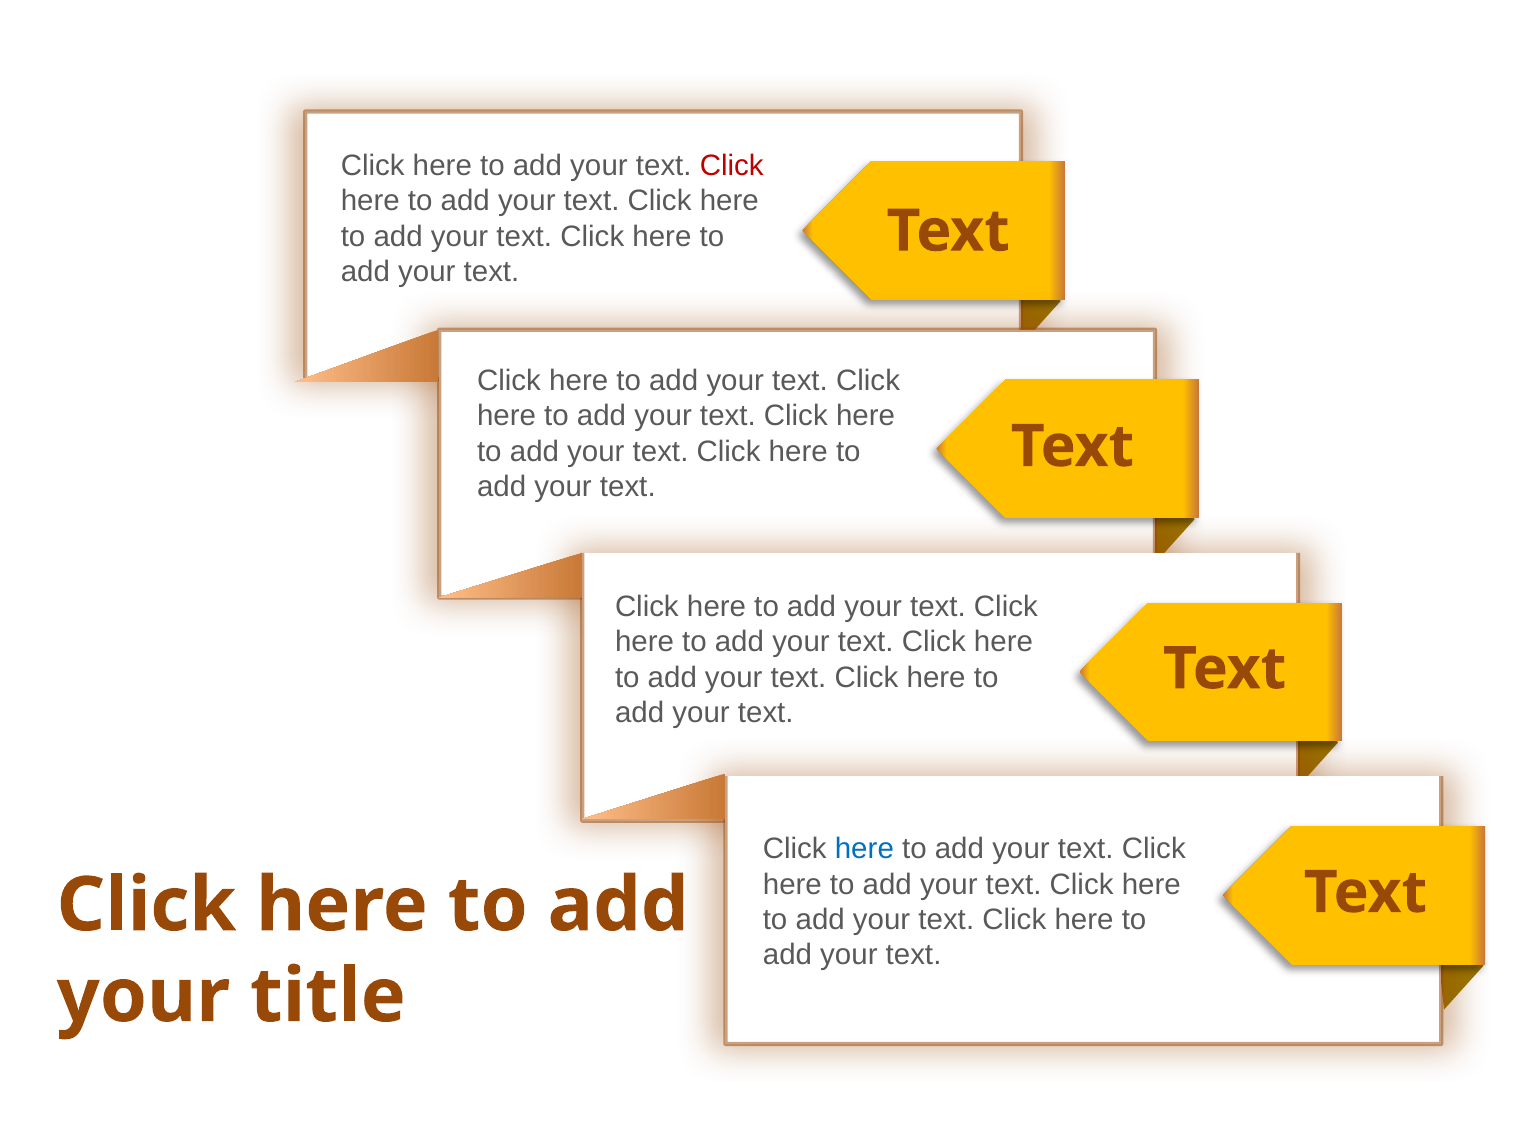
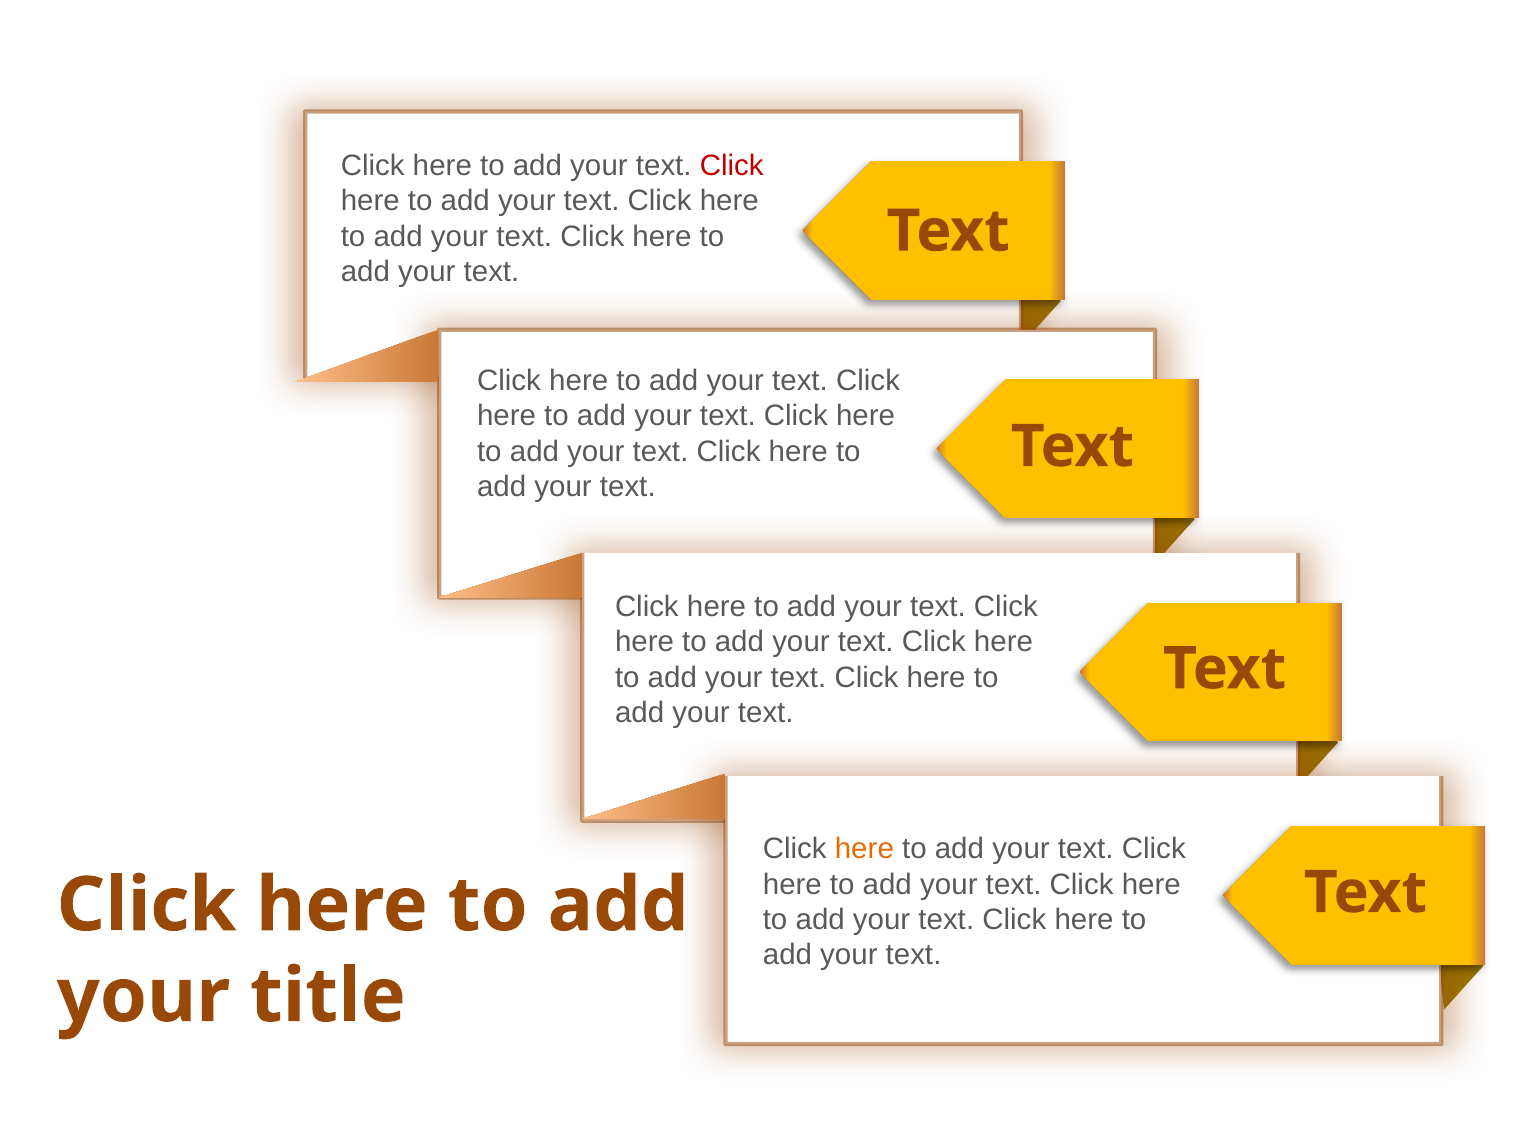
here colour: blue -> orange (864, 848)
